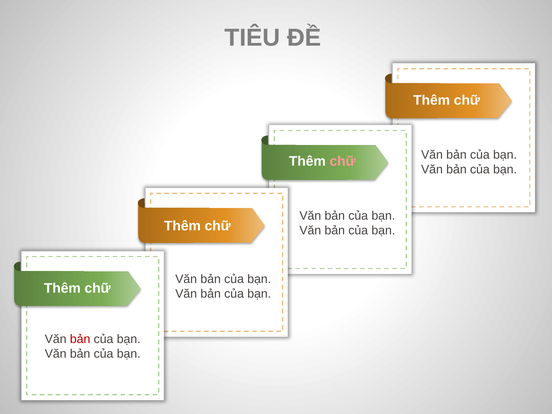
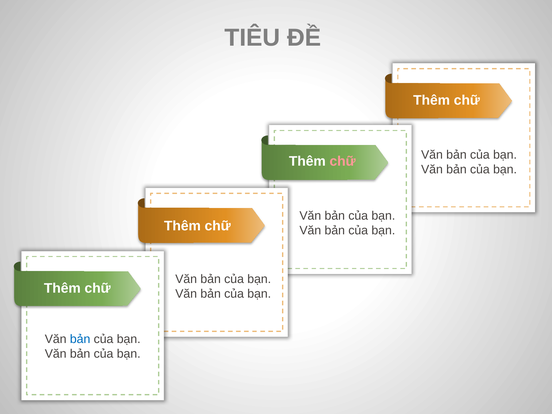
bản colour: red -> blue (80, 339)
